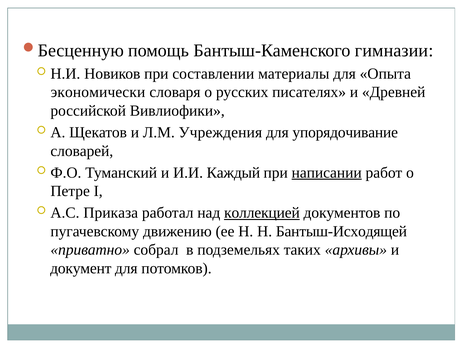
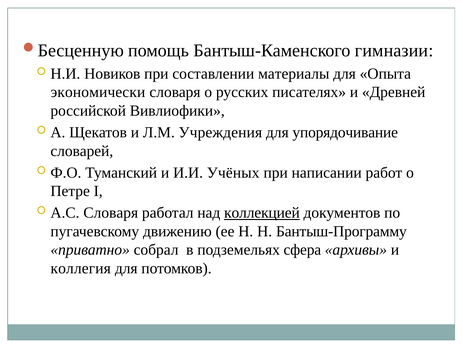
Каждый: Каждый -> Учёных (233, 172)
написании underline: present -> none (327, 172)
А.С Приказа: Приказа -> Словаря (111, 212)
Бантыш-Исходящей: Бантыш-Исходящей -> Бантыш-Программу (341, 231)
таких: таких -> сфера (302, 249)
документ: документ -> коллегия (81, 268)
